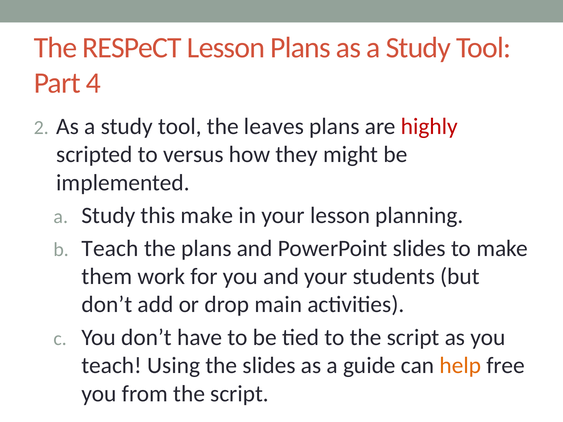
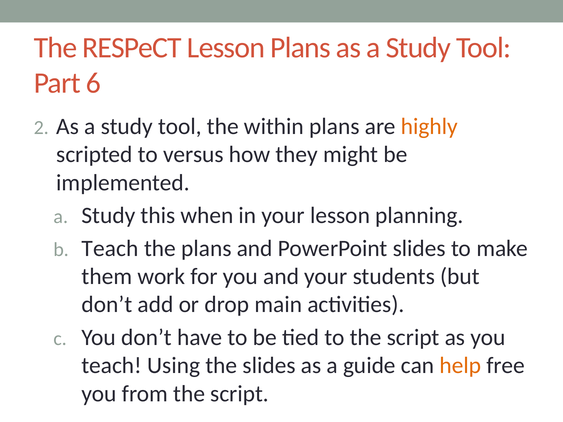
4: 4 -> 6 (93, 83)
leaves: leaves -> within (274, 126)
highly colour: red -> orange (429, 126)
this make: make -> when (207, 216)
